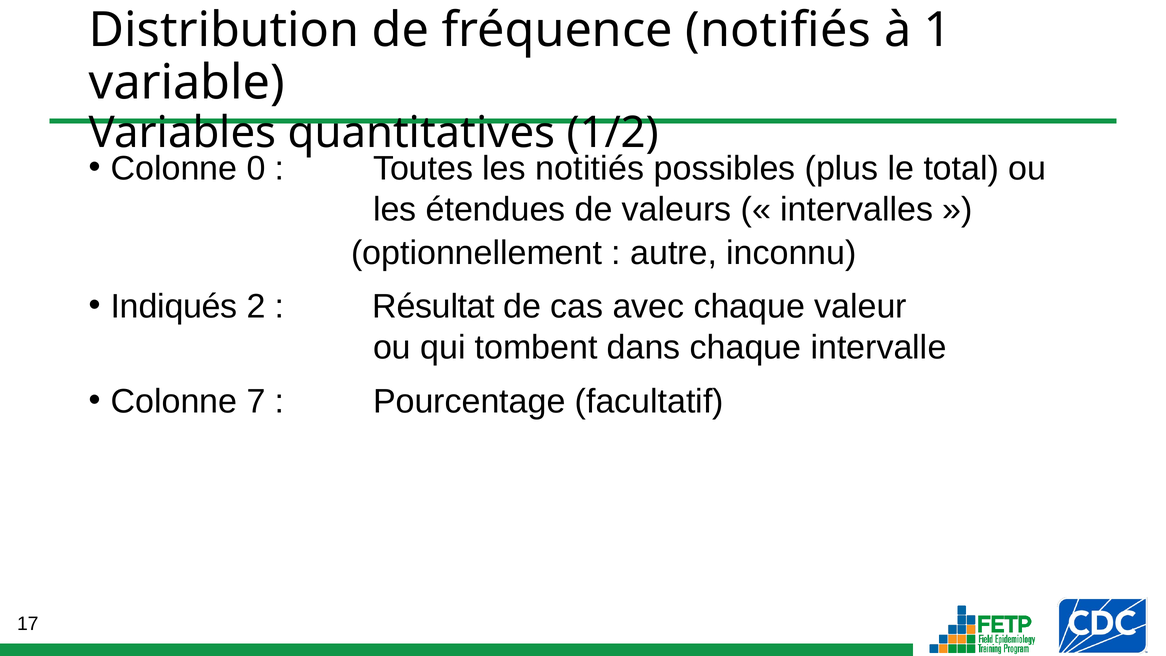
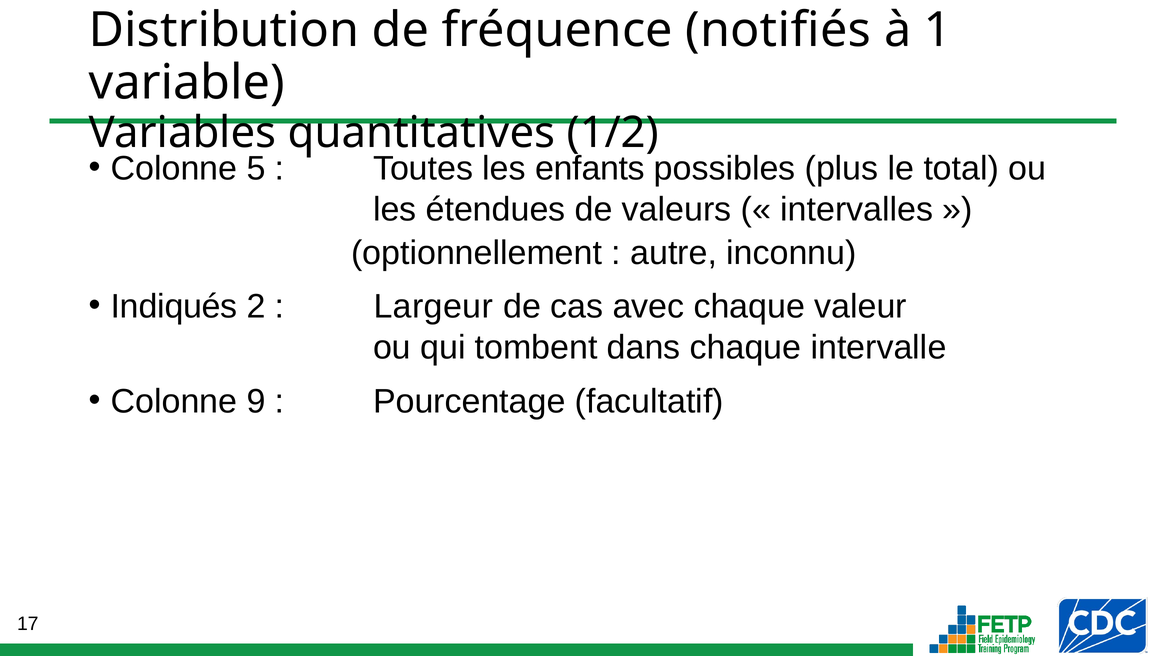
0: 0 -> 5 (256, 169)
notitiés: notitiés -> enfants (590, 169)
Résultat: Résultat -> Largeur (433, 306)
7: 7 -> 9 (256, 401)
